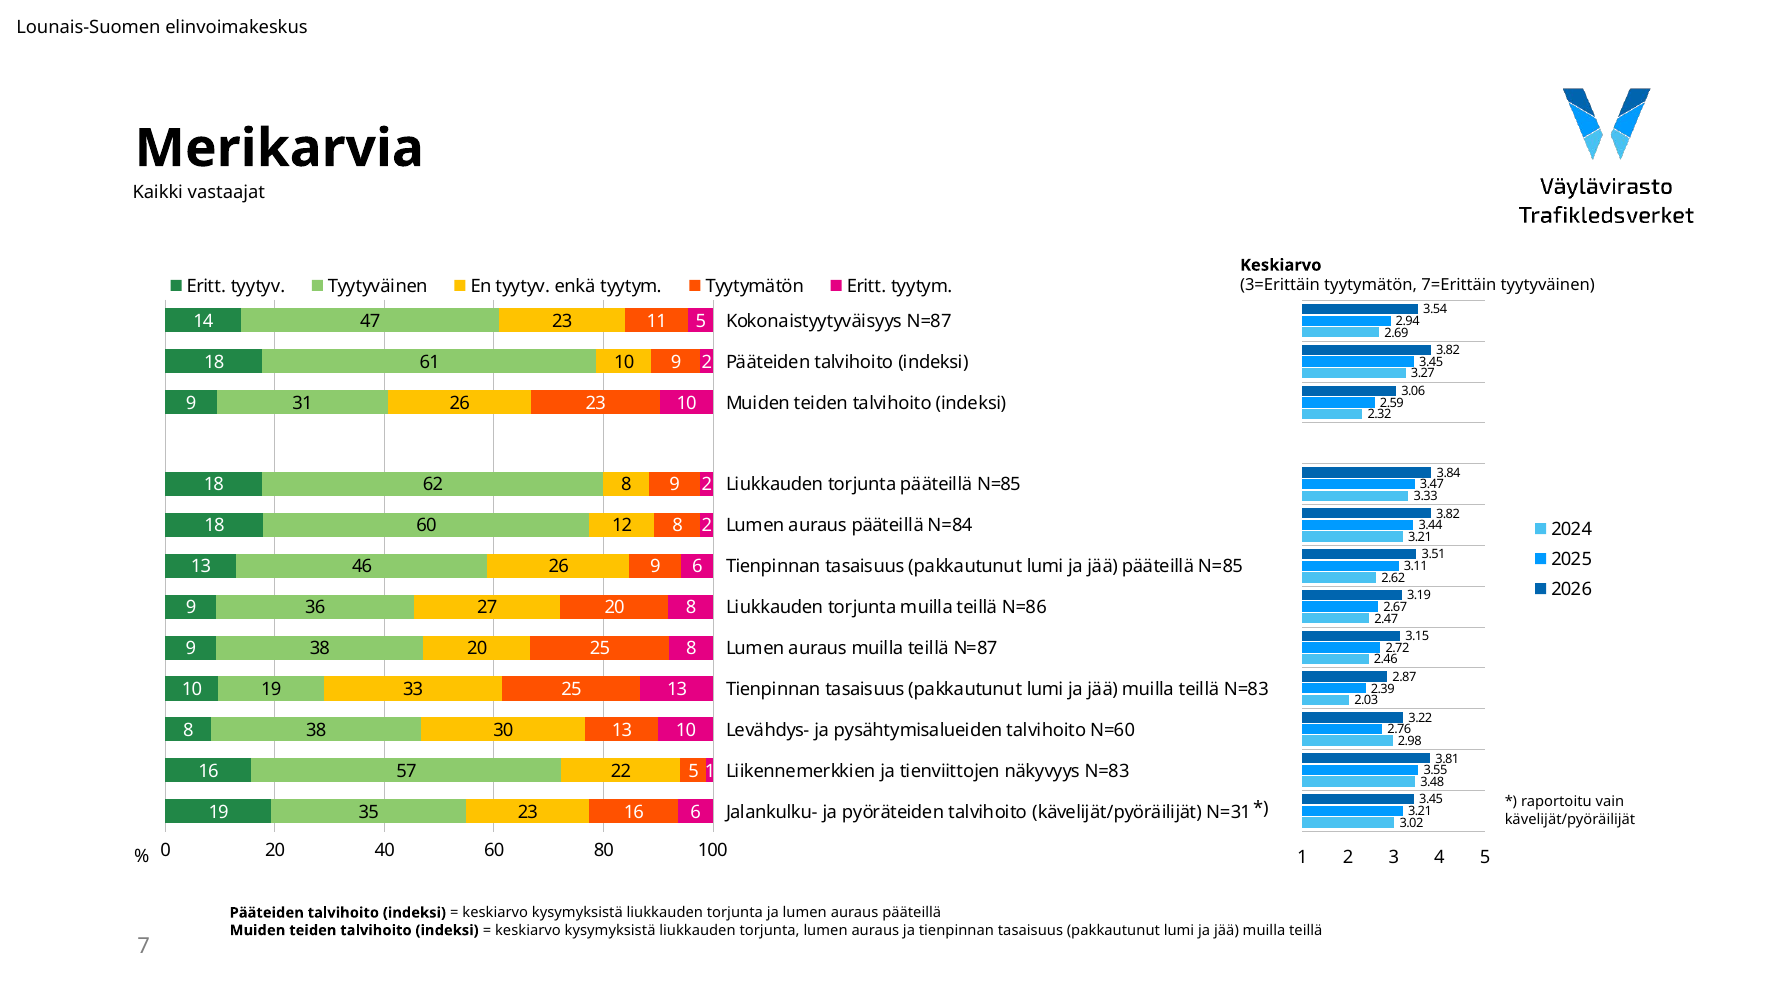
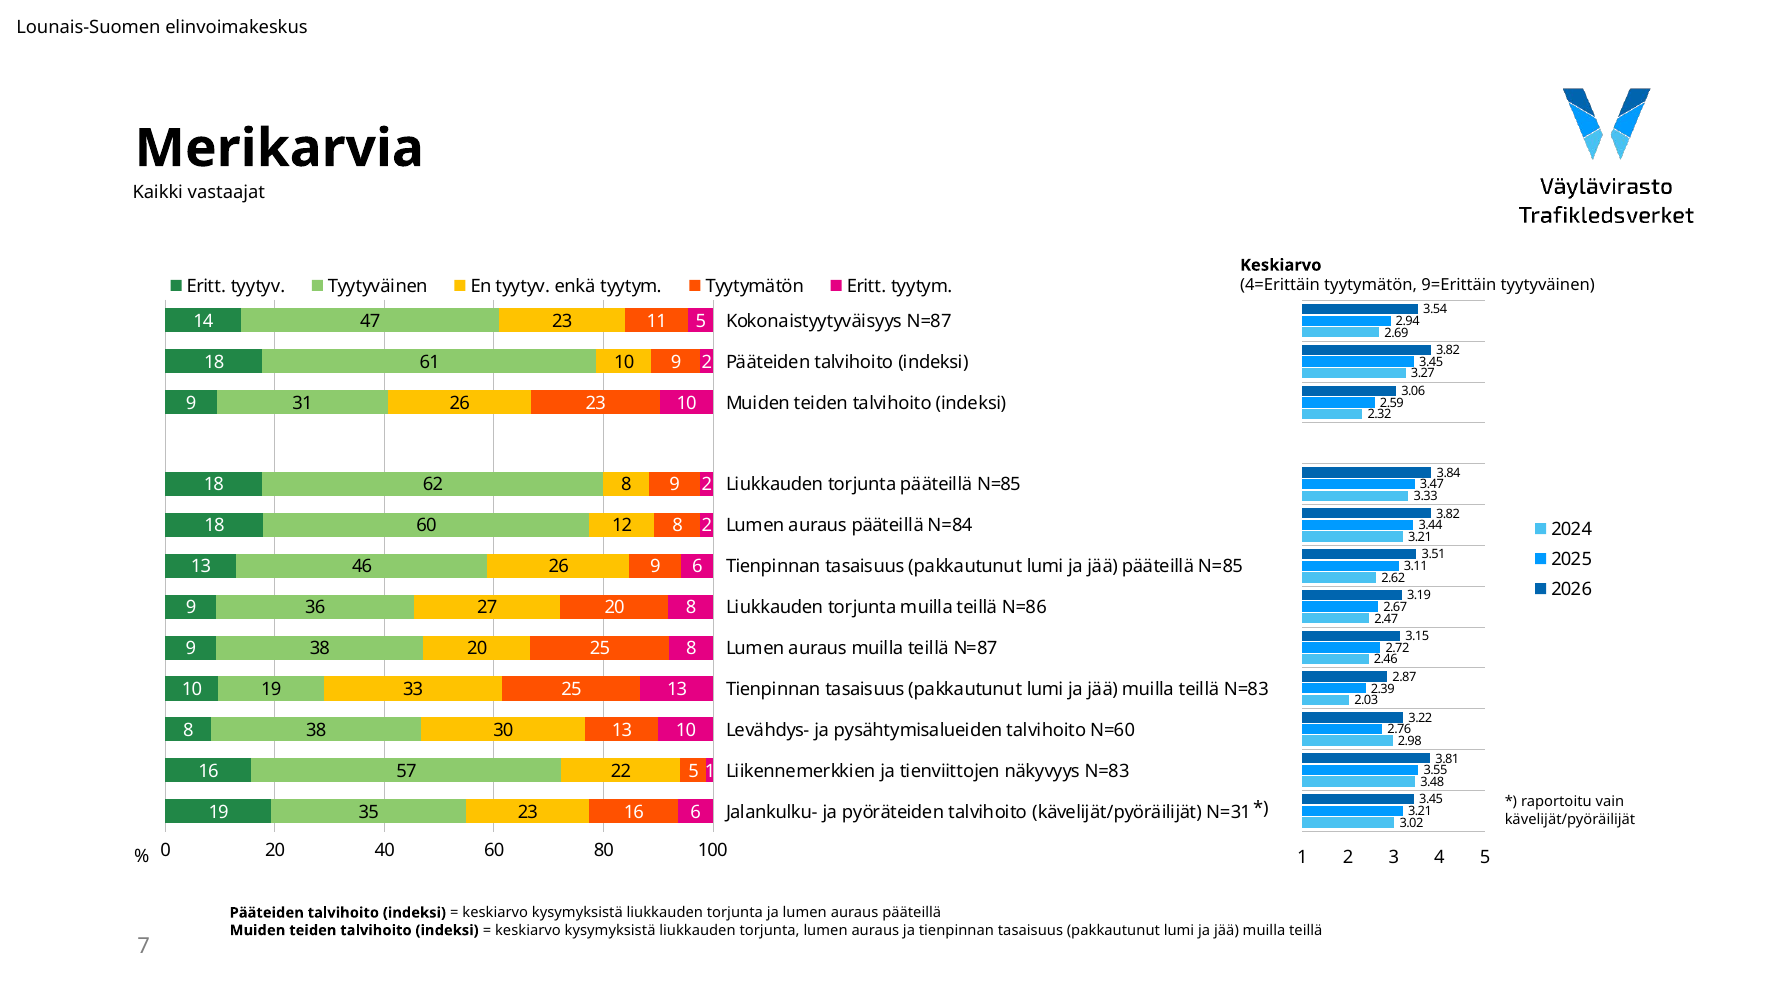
3=Erittäin: 3=Erittäin -> 4=Erittäin (1280, 285)
7=Erittäin: 7=Erittäin -> 9=Erittäin (1459, 285)
